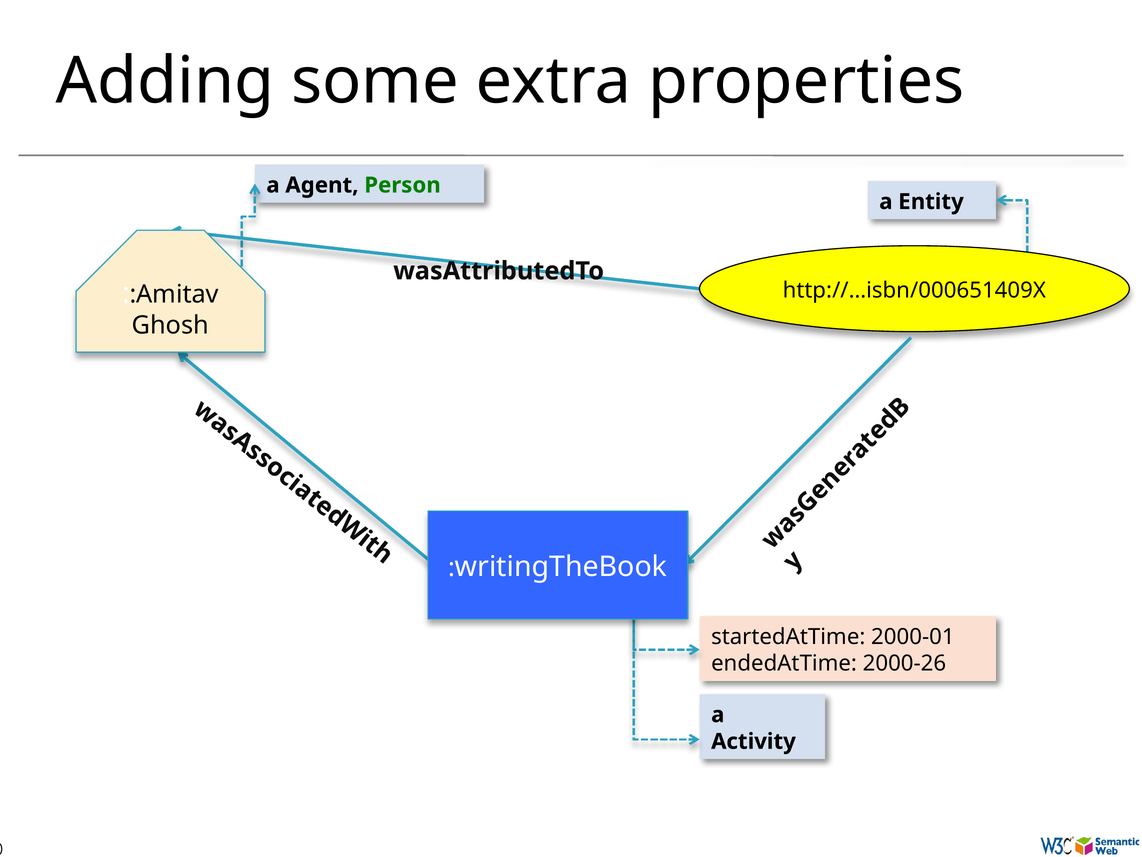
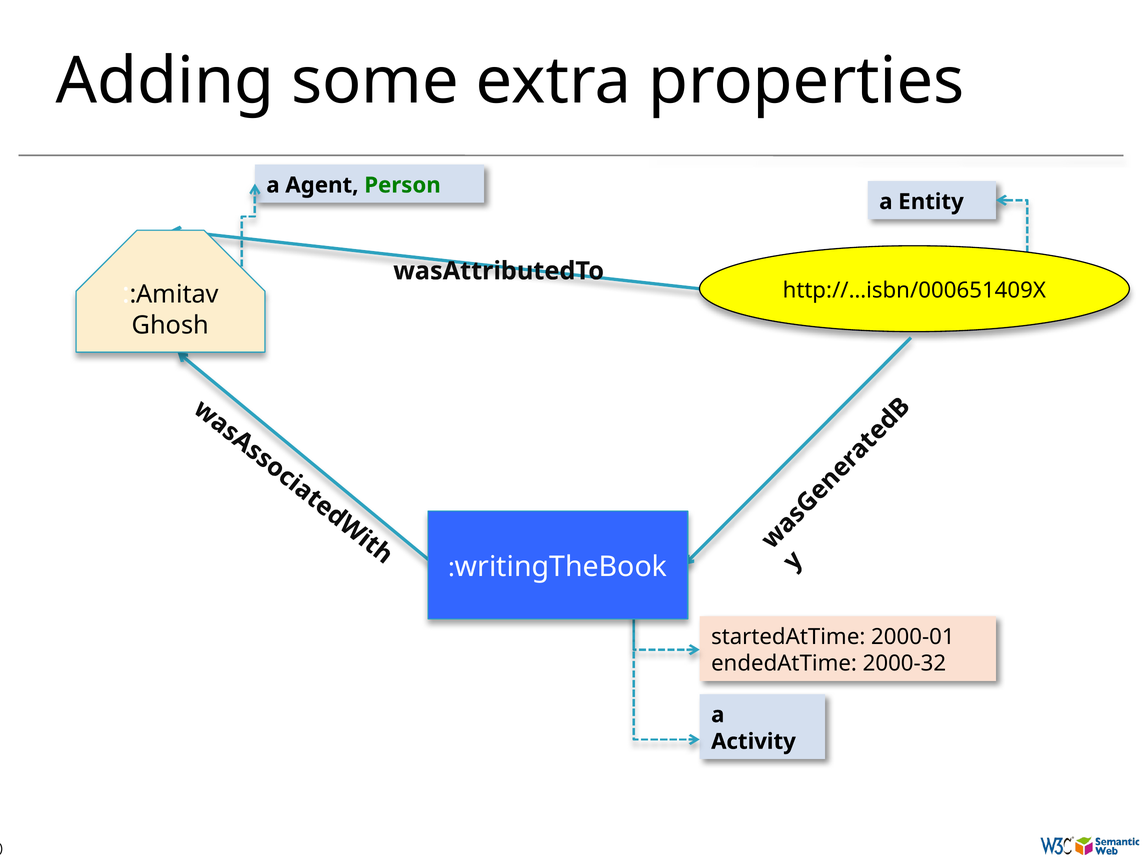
2000-26: 2000-26 -> 2000-32 (904, 663)
